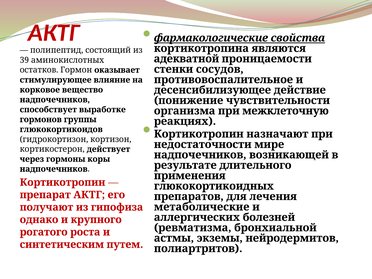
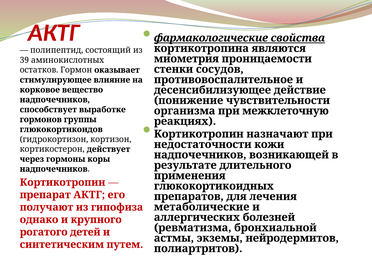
адекватной: адекватной -> миометрия (186, 59)
мире: мире -> кожи (269, 144)
роста: роста -> детей (85, 232)
